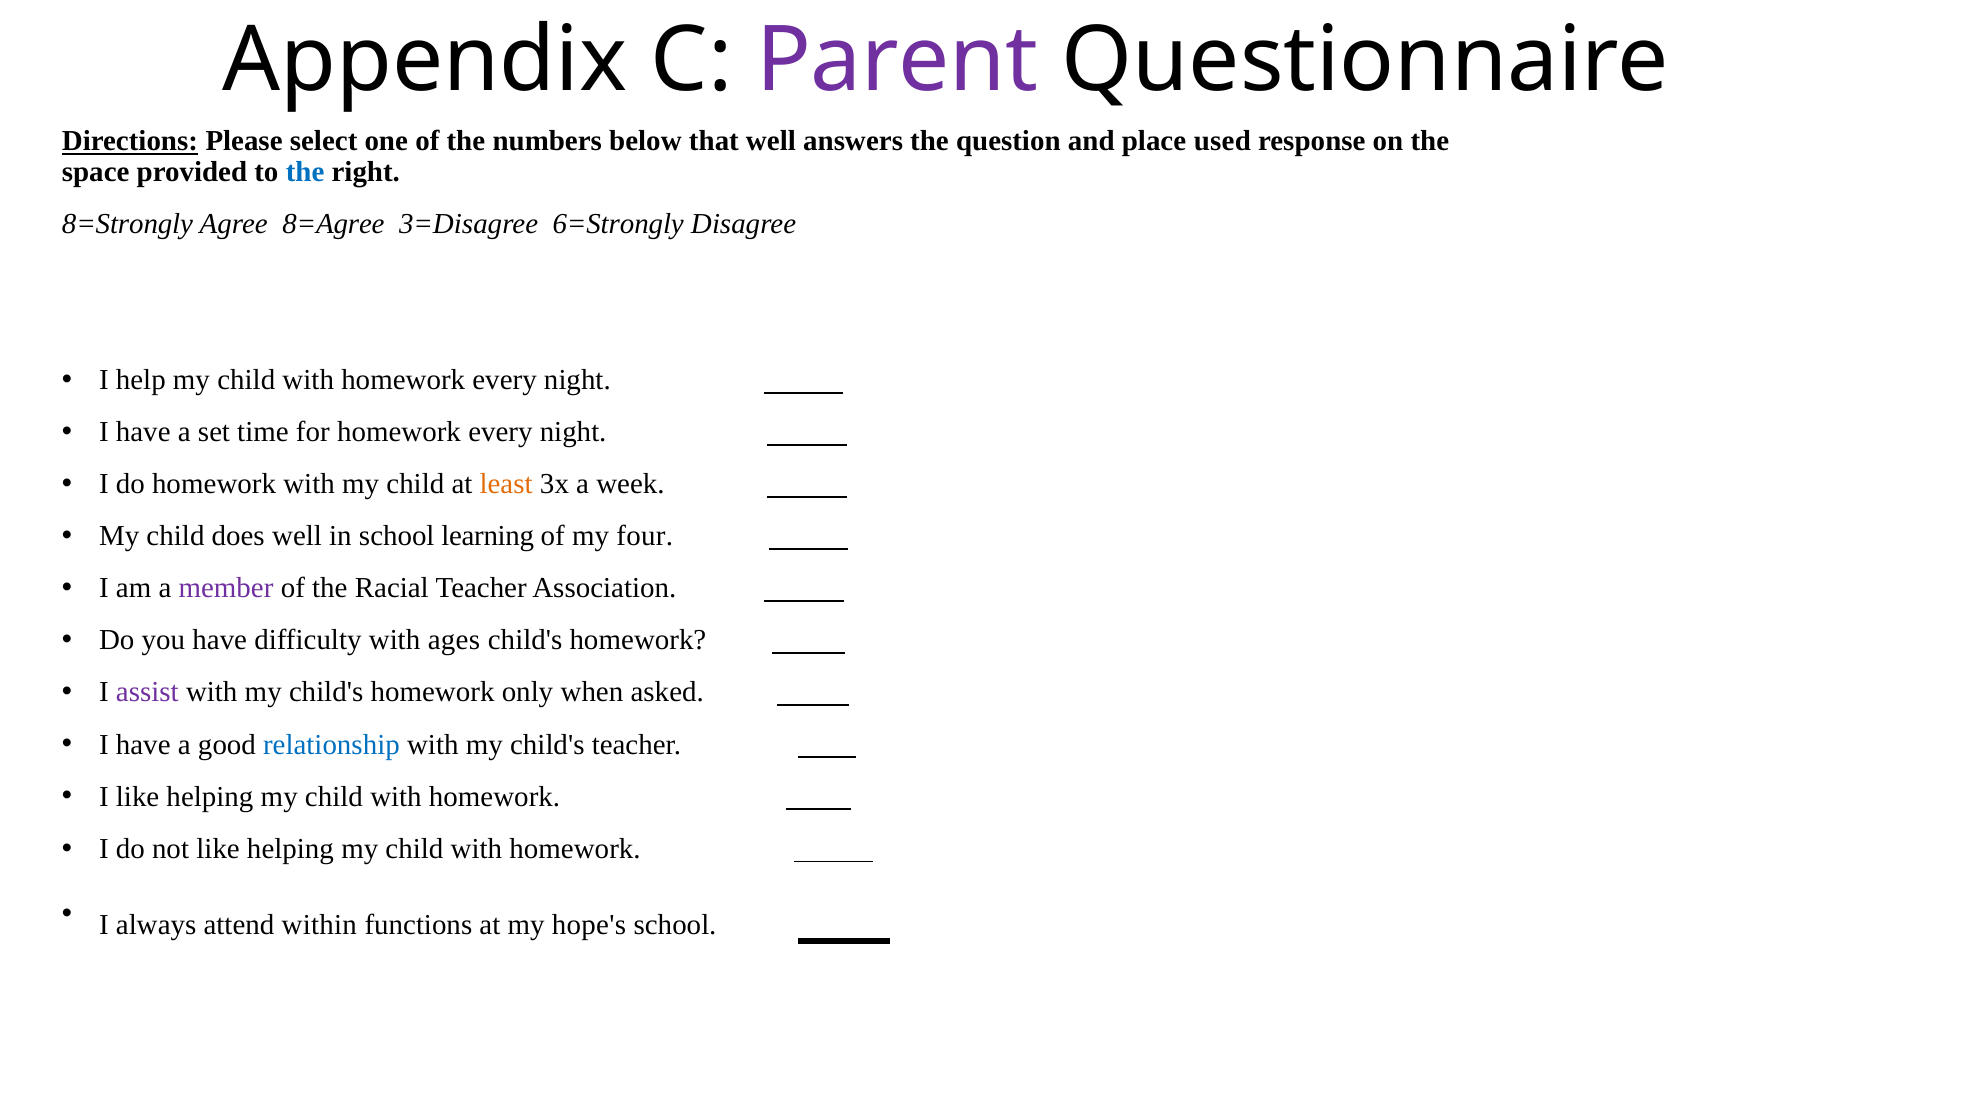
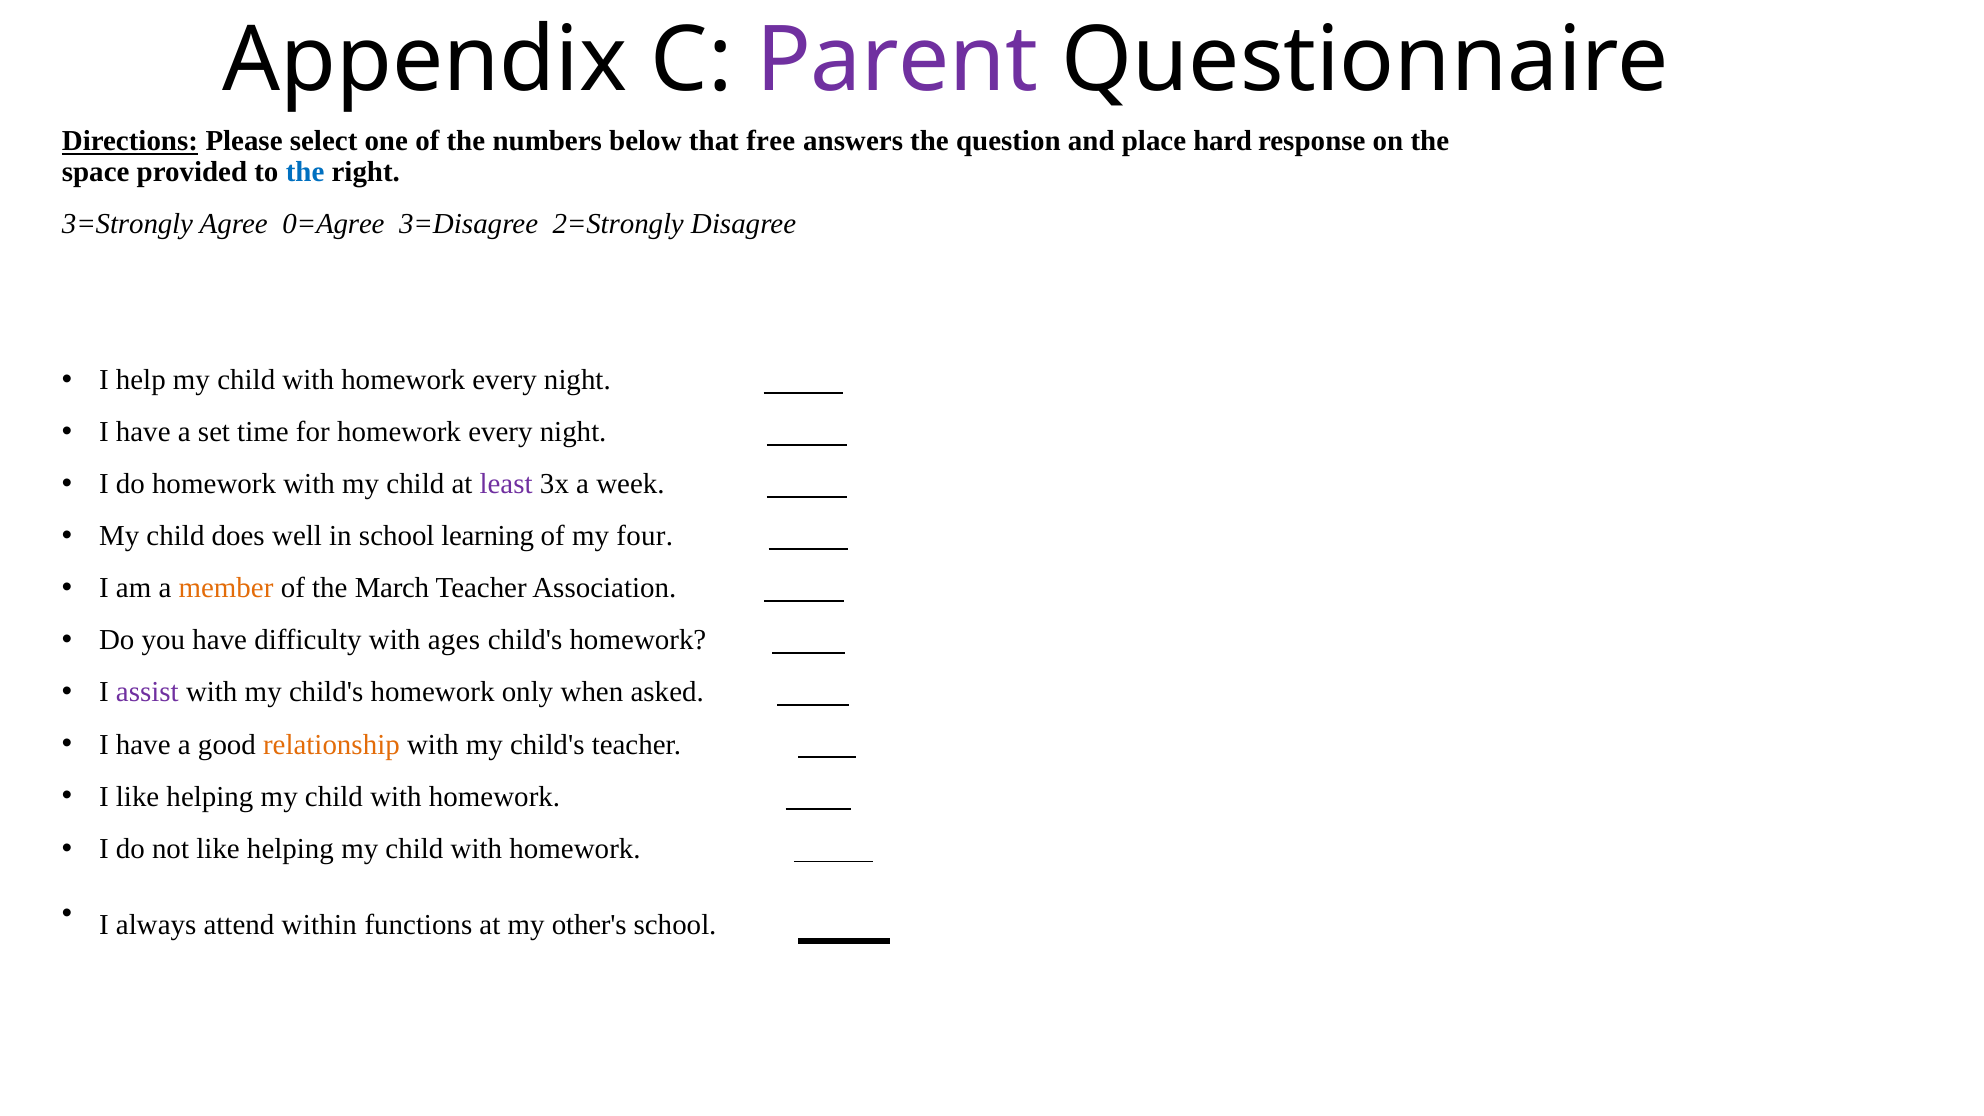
that well: well -> free (771, 141)
used: used -> hard (1223, 141)
8=Strongly: 8=Strongly -> 3=Strongly (127, 224)
8=Agree: 8=Agree -> 0=Agree (333, 224)
6=Strongly: 6=Strongly -> 2=Strongly (618, 224)
least colour: orange -> purple (506, 484)
member colour: purple -> orange (226, 588)
Racial: Racial -> March (392, 588)
relationship colour: blue -> orange (331, 744)
hope's: hope's -> other's (589, 925)
